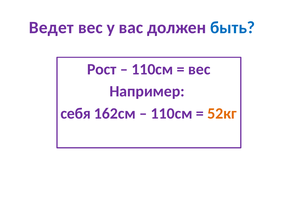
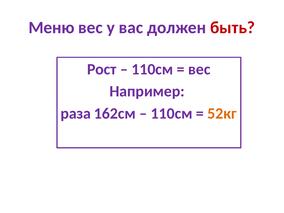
Ведет: Ведет -> Меню (52, 27)
быть colour: blue -> red (233, 27)
себя: себя -> раза (76, 113)
